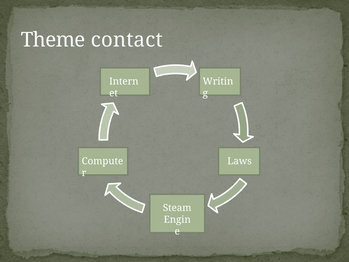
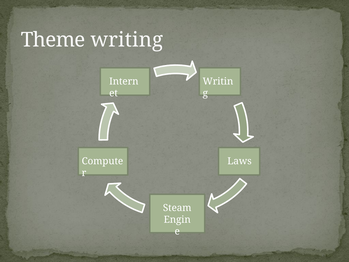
Theme contact: contact -> writing (127, 40)
